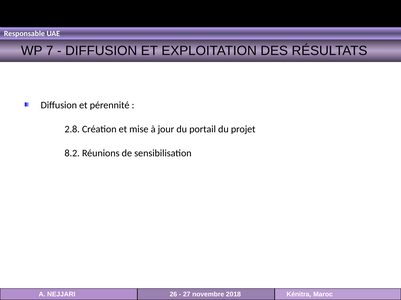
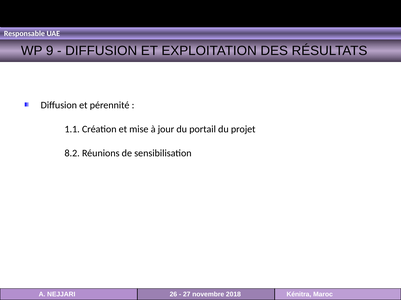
7: 7 -> 9 (50, 51)
2.8: 2.8 -> 1.1 (72, 129)
